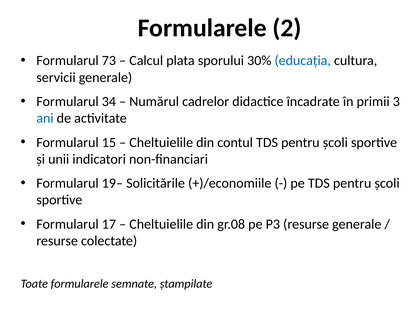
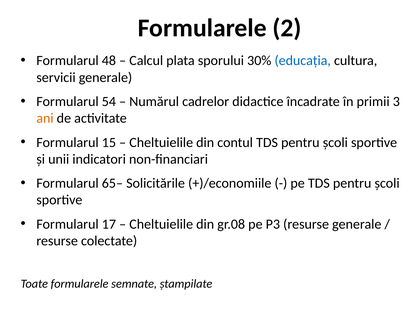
73: 73 -> 48 (109, 61)
34: 34 -> 54 (109, 102)
ani colour: blue -> orange (45, 118)
19–: 19– -> 65– (112, 183)
